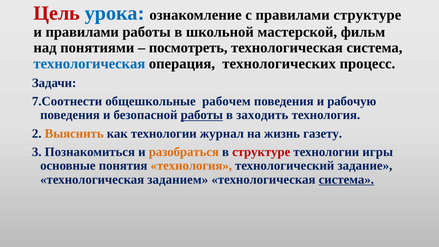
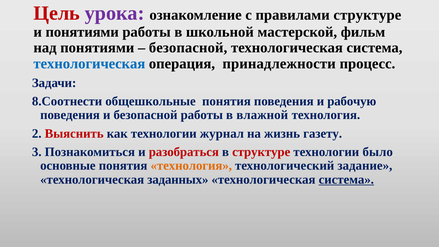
урока colour: blue -> purple (115, 13)
и правилами: правилами -> понятиями (82, 32)
посмотреть: посмотреть -> безопасной (188, 48)
технологических: технологических -> принадлежности (279, 64)
7.Соотнести: 7.Соотнести -> 8.Соотнести (67, 101)
общешкольные рабочем: рабочем -> понятия (226, 101)
работы underline: present -> none (202, 115)
заходить: заходить -> влажной (262, 115)
Выяснить colour: orange -> red (74, 133)
разобраться colour: orange -> red (184, 152)
игры: игры -> было (378, 152)
заданием: заданием -> заданных (178, 180)
